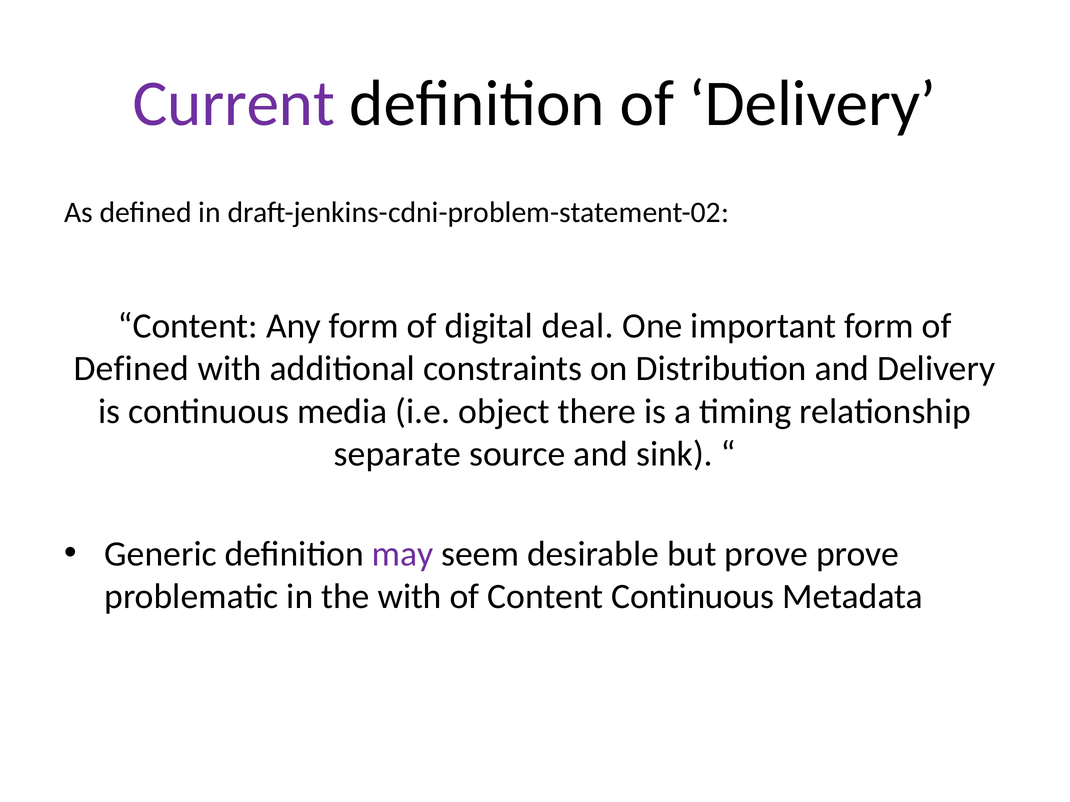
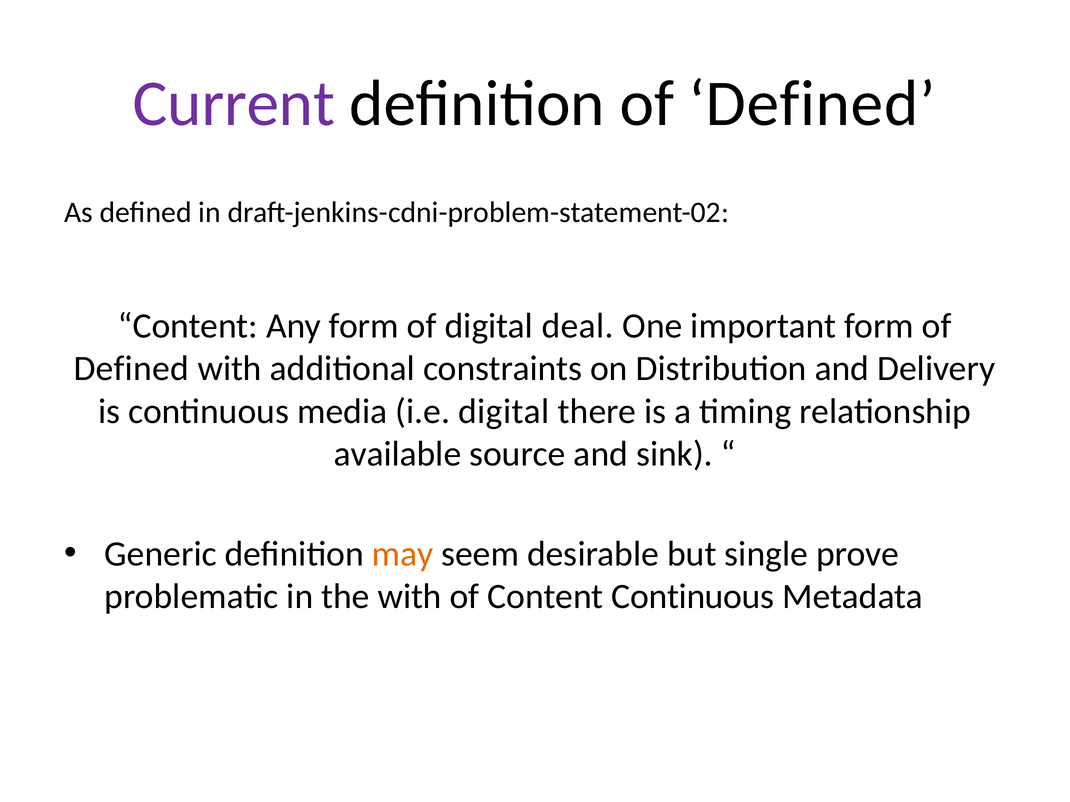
definition of Delivery: Delivery -> Defined (812, 104)
i.e object: object -> digital (504, 412)
separate: separate -> available (397, 454)
may colour: purple -> orange (403, 554)
but prove: prove -> single (766, 554)
